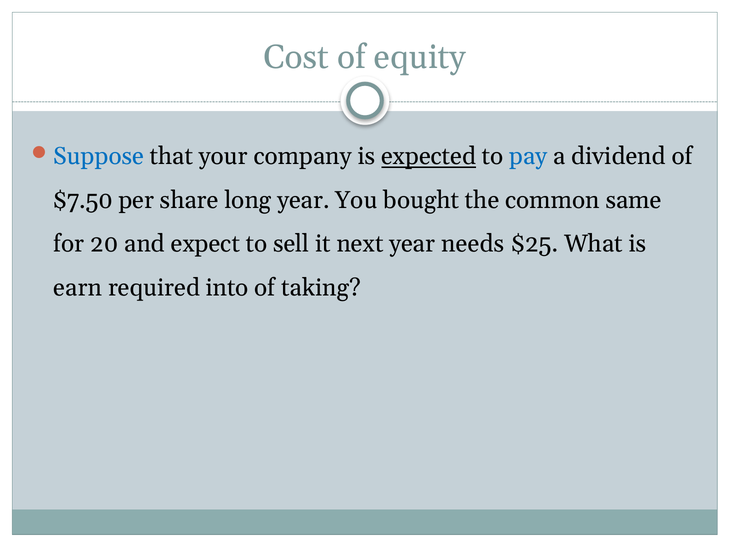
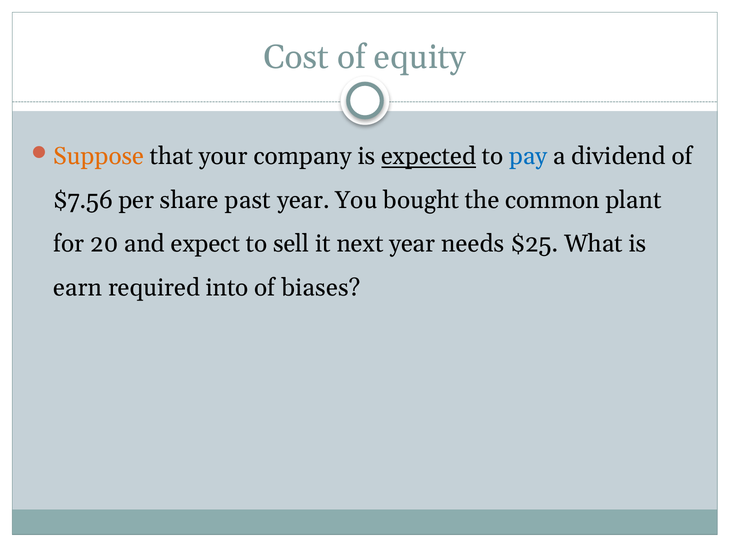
Suppose colour: blue -> orange (99, 156)
$7.50: $7.50 -> $7.56 (83, 200)
long: long -> past (248, 200)
same: same -> plant (634, 200)
taking: taking -> biases (321, 288)
